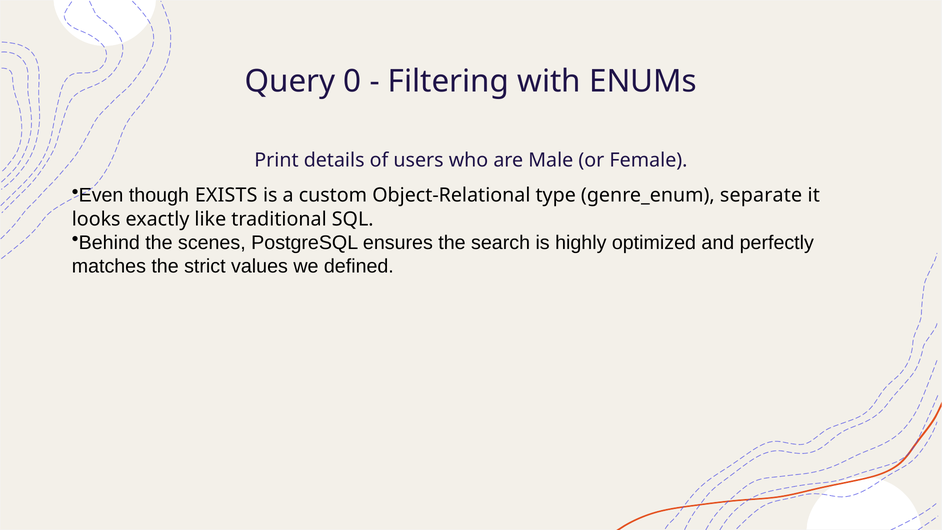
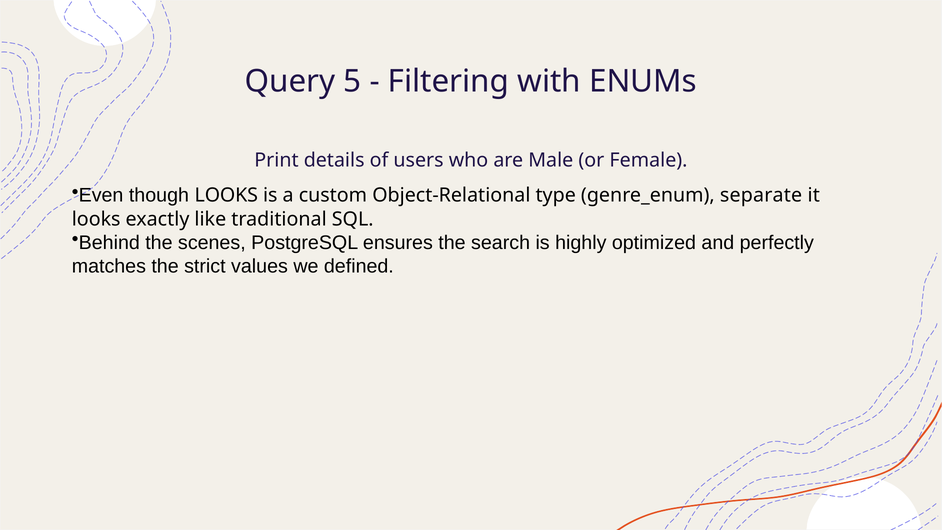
0: 0 -> 5 (352, 82)
though EXISTS: EXISTS -> LOOKS (226, 195)
